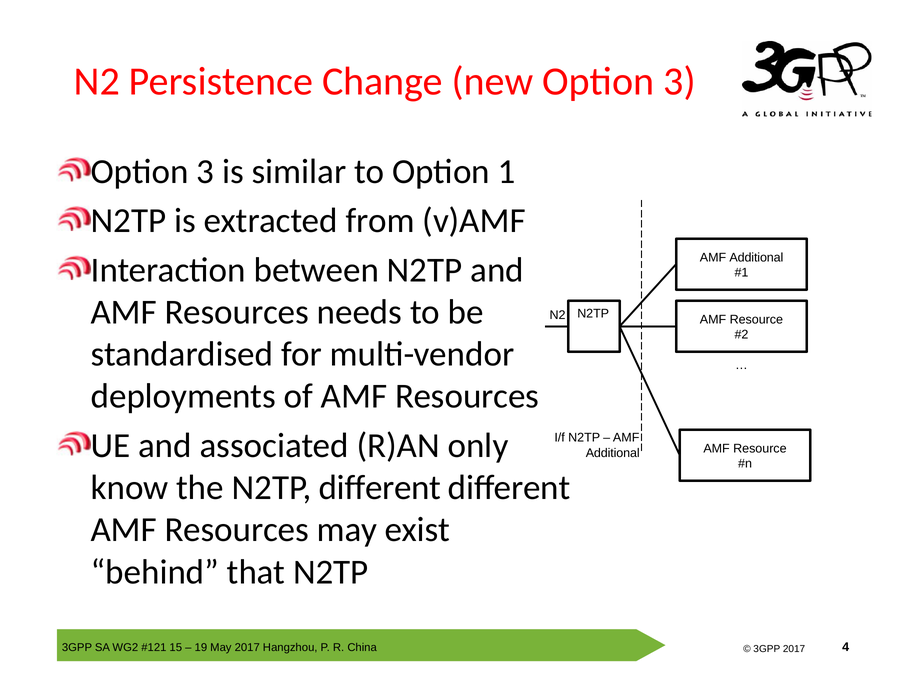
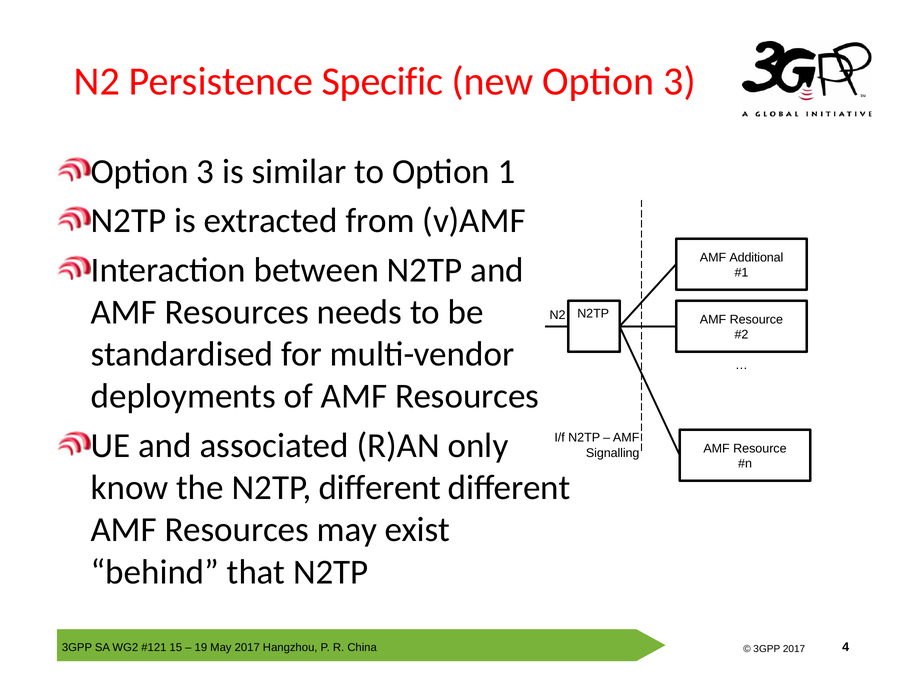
Change: Change -> Specific (382, 82)
Additional: Additional -> Signalling (613, 453)
